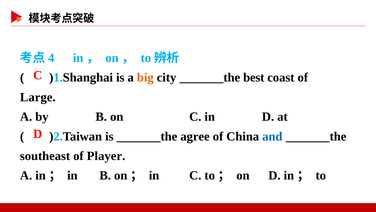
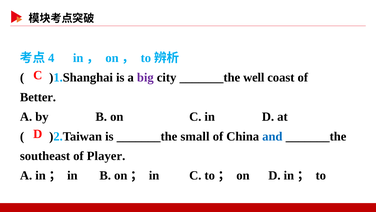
big colour: orange -> purple (145, 77)
best: best -> well (254, 77)
Large: Large -> Better (38, 97)
agree: agree -> small (195, 136)
